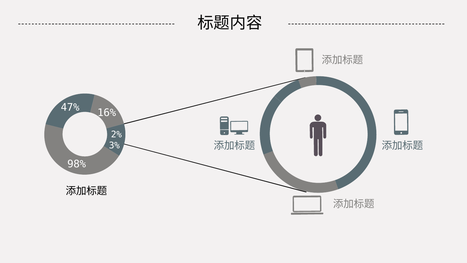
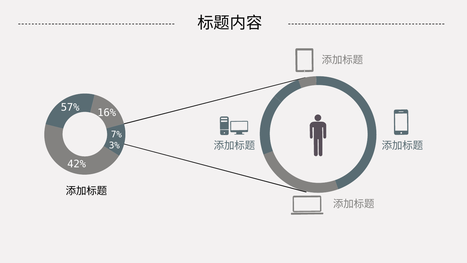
47%: 47% -> 57% (70, 107)
2%: 2% -> 7% (116, 134)
98%: 98% -> 42% (77, 164)
